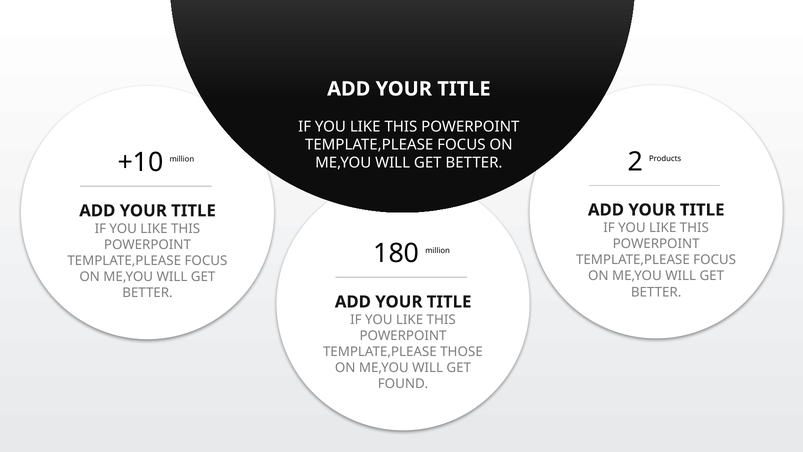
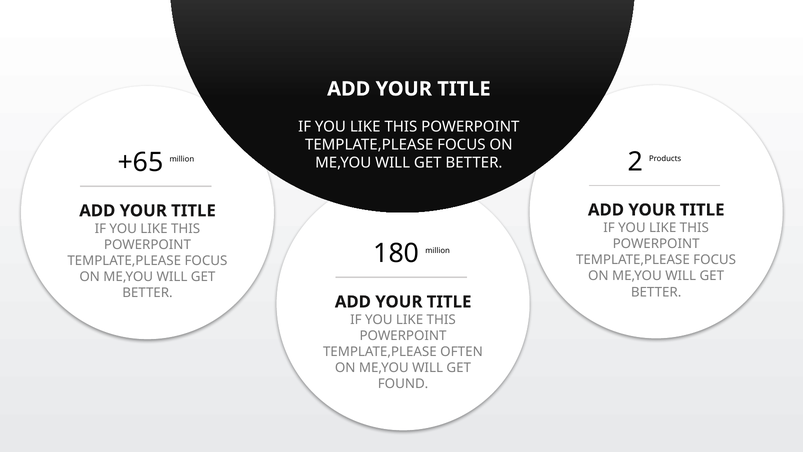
+10: +10 -> +65 (141, 162)
THOSE: THOSE -> OFTEN (462, 352)
